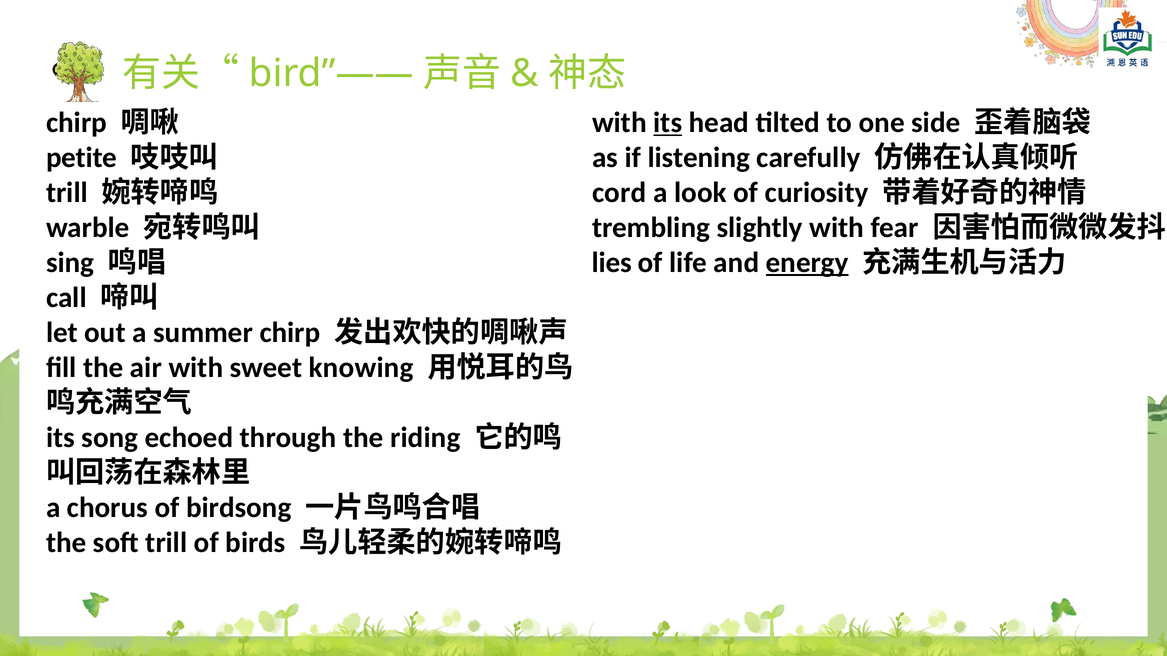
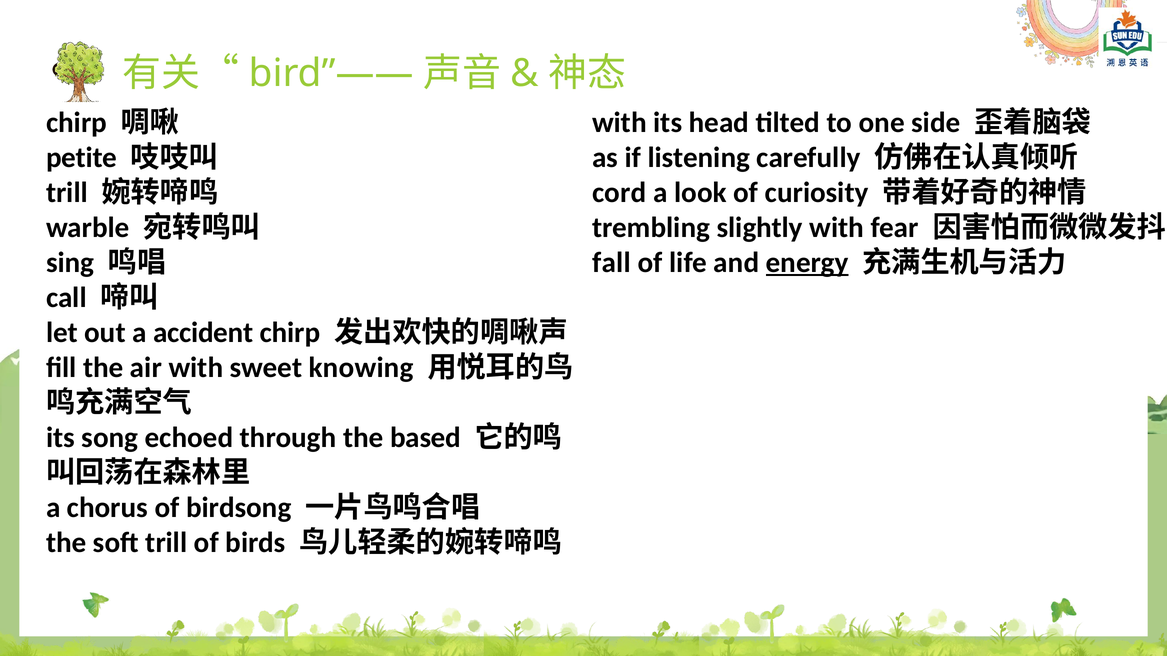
its underline: present -> none (668, 123)
lies: lies -> fall (611, 263)
summer: summer -> accident (203, 333)
riding: riding -> based (426, 438)
